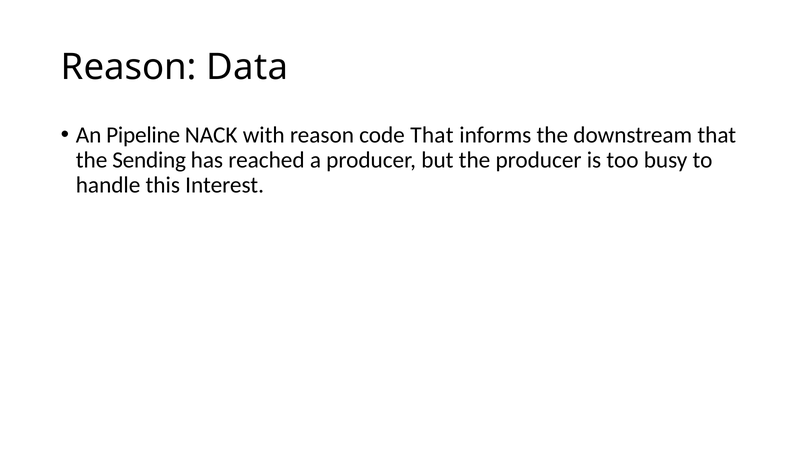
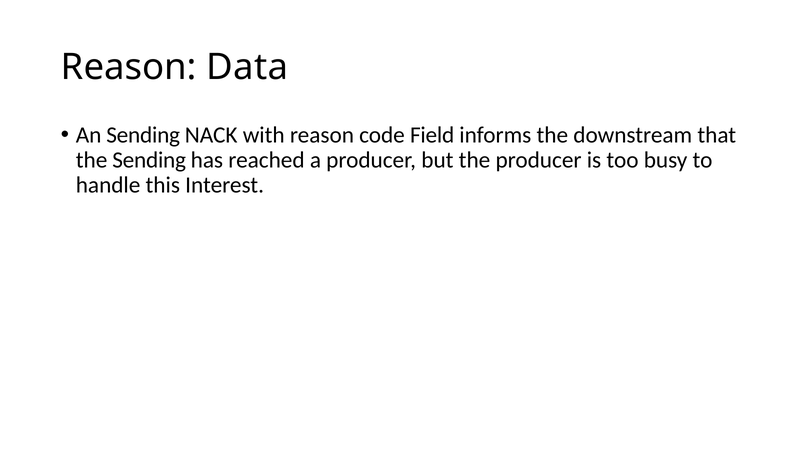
An Pipeline: Pipeline -> Sending (143, 135)
code That: That -> Field (432, 135)
